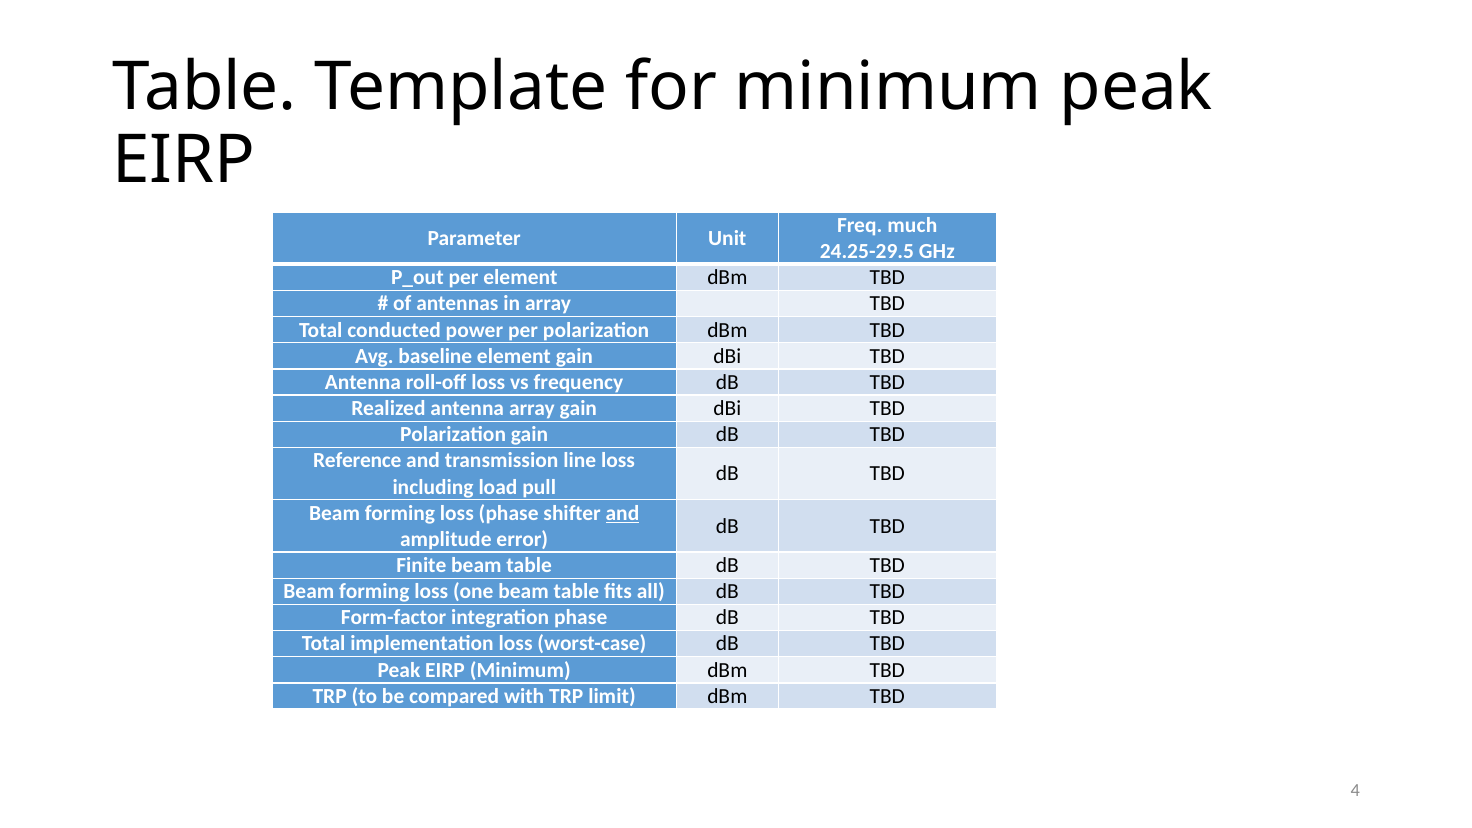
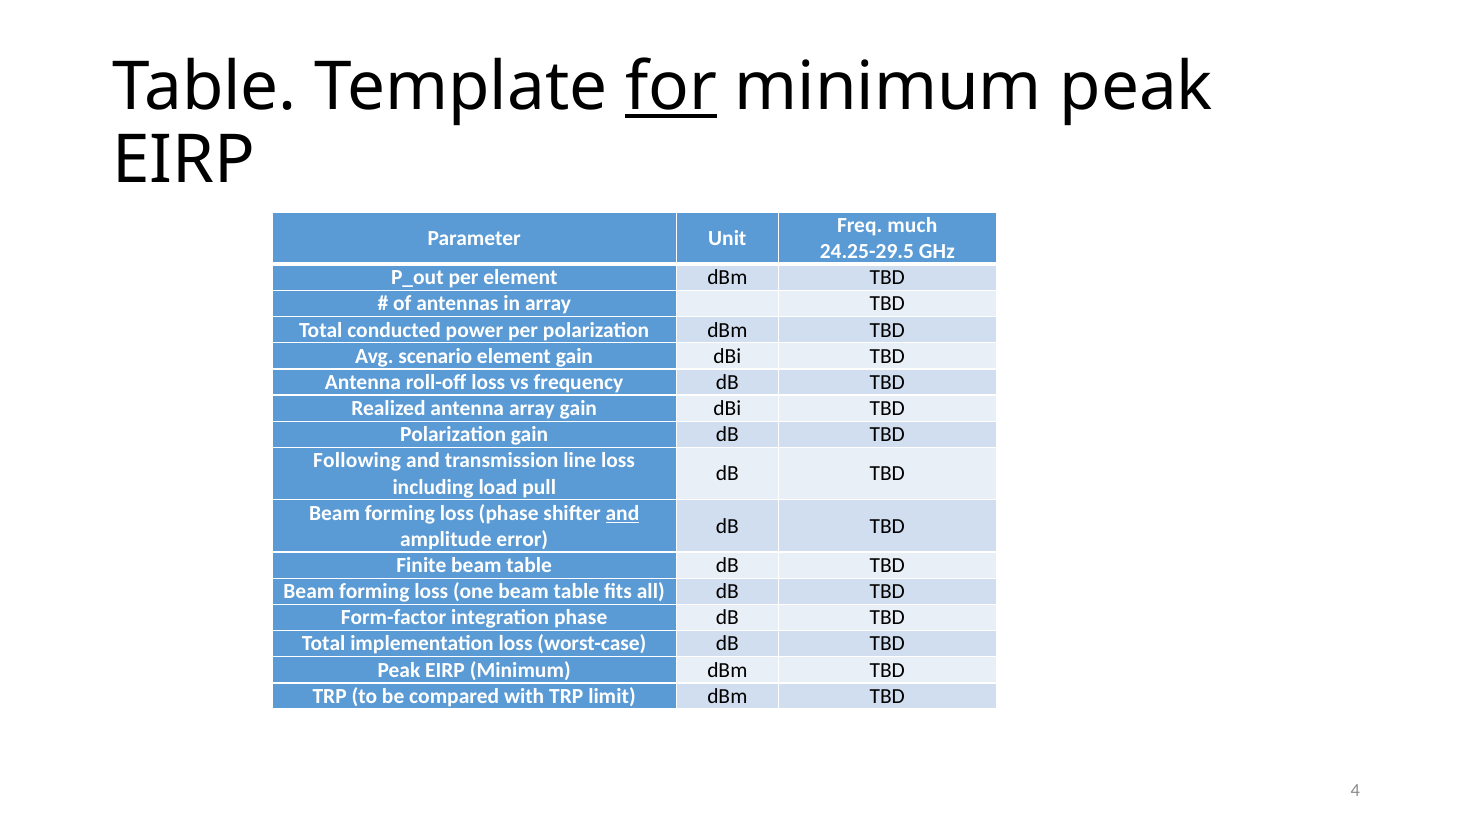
for underline: none -> present (671, 87)
baseline: baseline -> scenario (435, 356)
Reference: Reference -> Following (357, 461)
